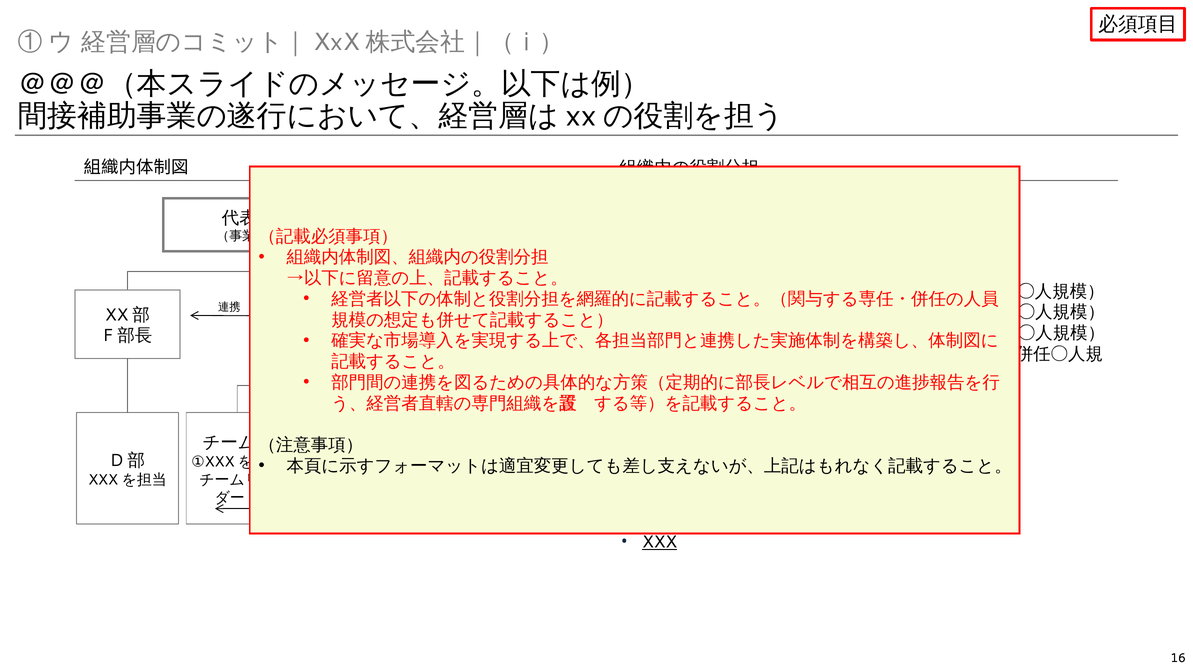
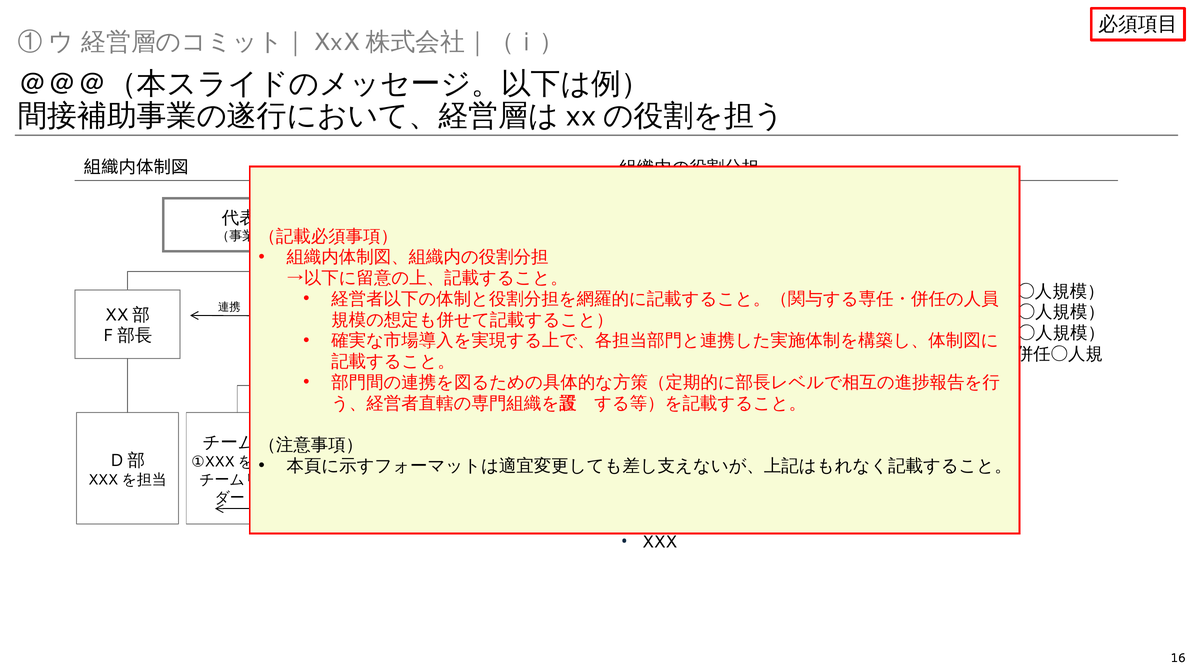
XXX underline: present -> none (660, 542)
